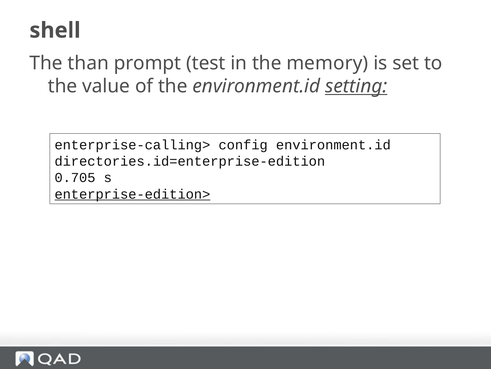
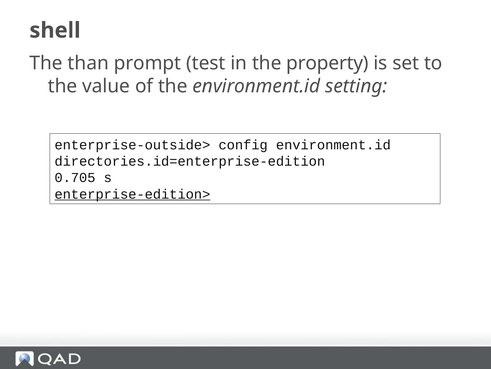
memory: memory -> property (328, 63)
setting underline: present -> none (356, 86)
enterprise-calling>: enterprise-calling> -> enterprise-outside> (132, 145)
